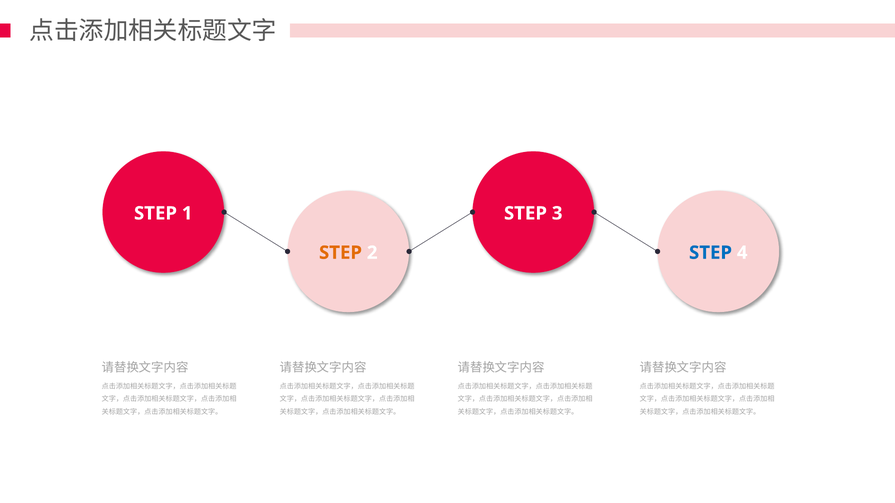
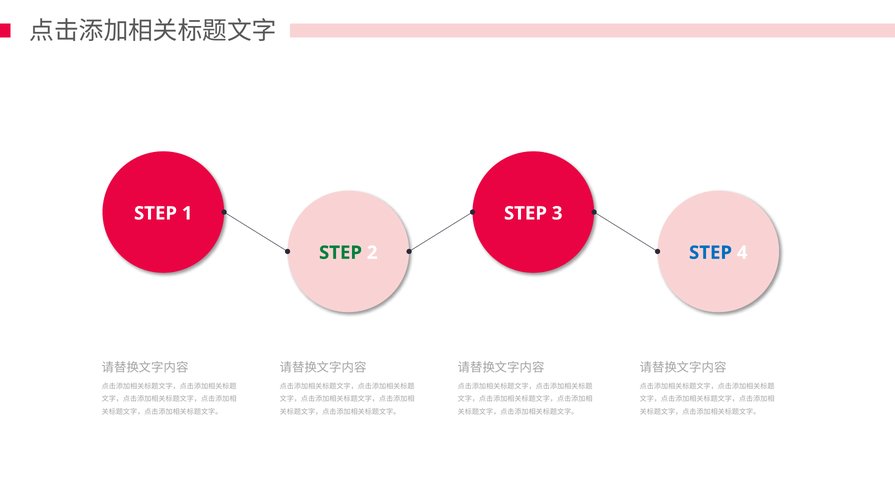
STEP colour: orange -> green (341, 253)
